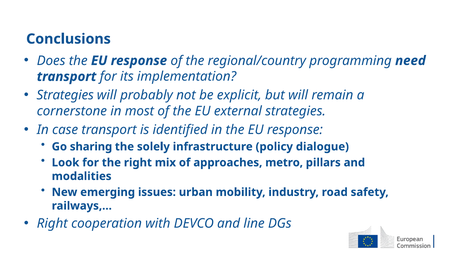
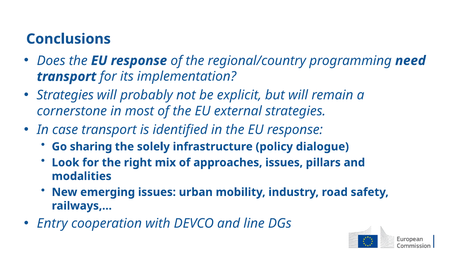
approaches metro: metro -> issues (284, 163)
Right: Right -> Entry (52, 223)
